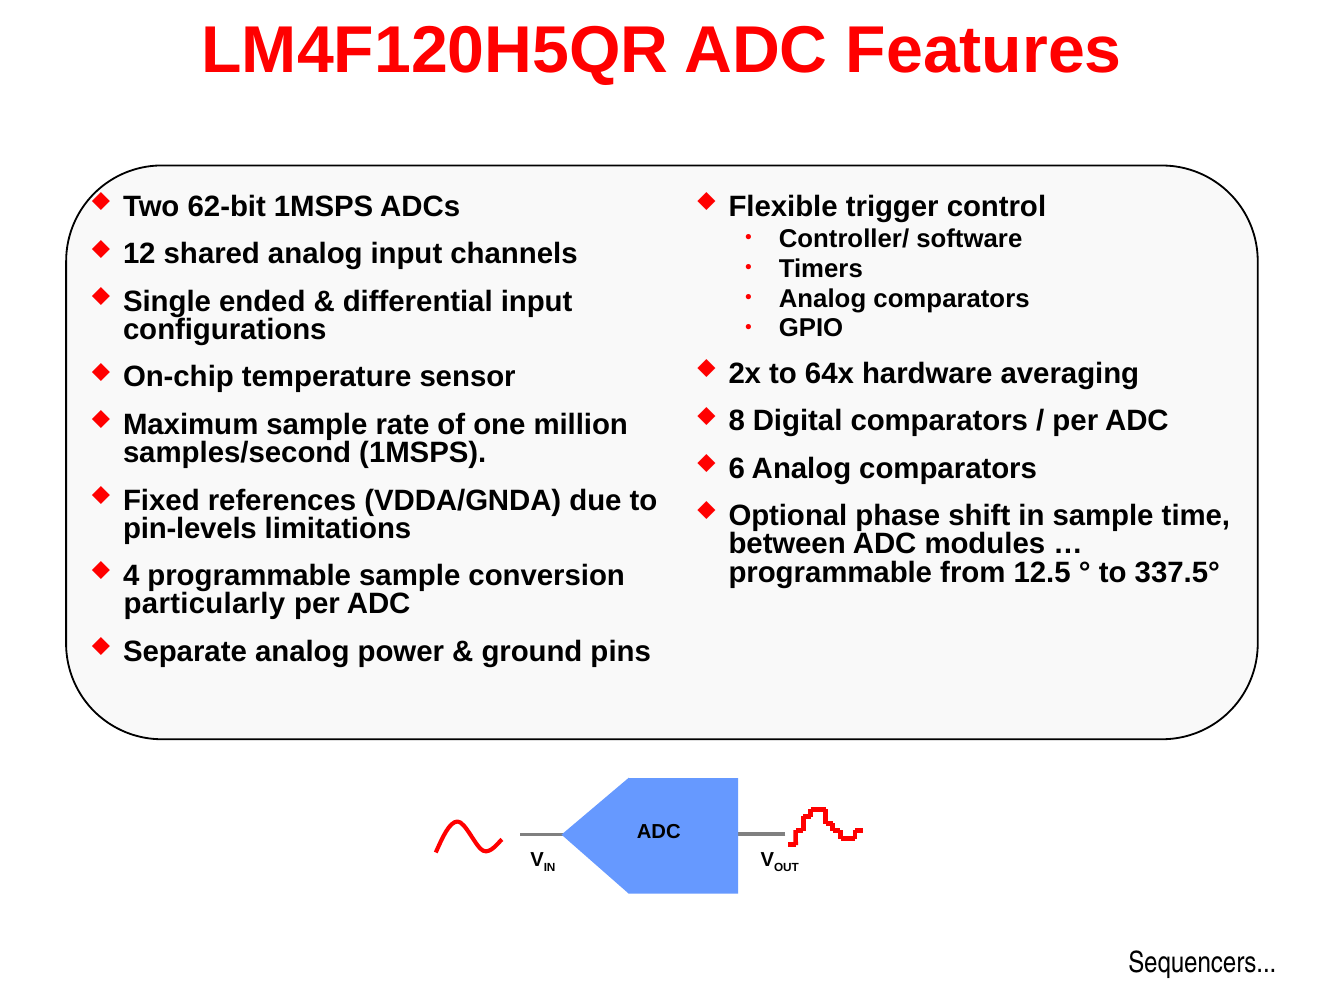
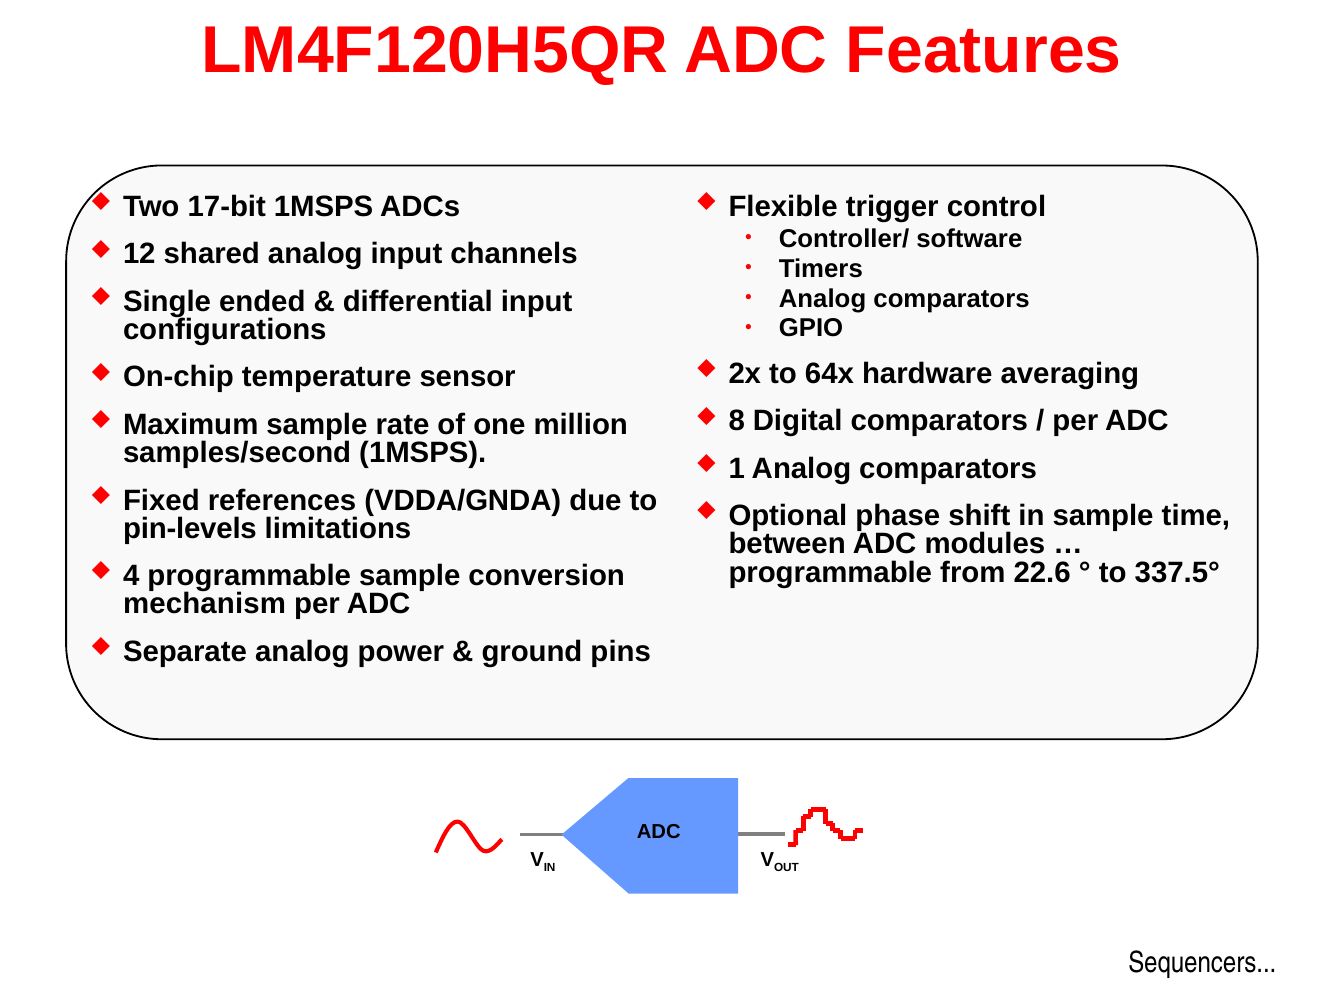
62-bit: 62-bit -> 17-bit (227, 207)
6: 6 -> 1 (737, 469)
12.5: 12.5 -> 22.6 (1042, 572)
particularly: particularly -> mechanism (205, 604)
